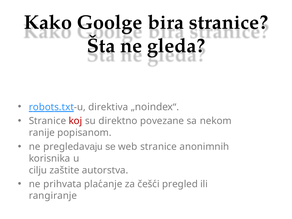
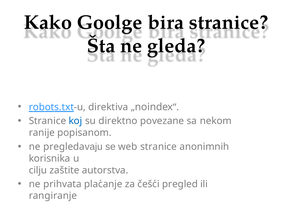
koj colour: red -> blue (75, 121)
